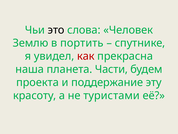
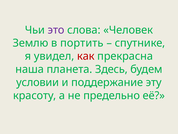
это colour: black -> purple (56, 30)
Части: Части -> Здесь (111, 69)
проекта: проекта -> условии (38, 82)
туристами: туристами -> предельно (112, 95)
